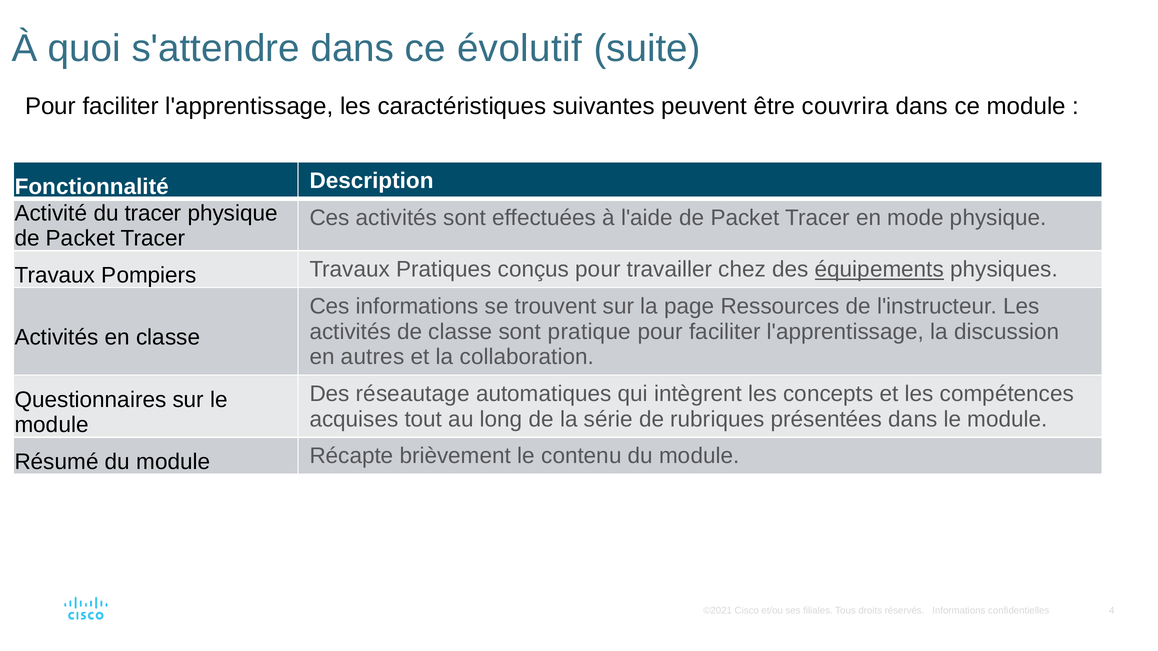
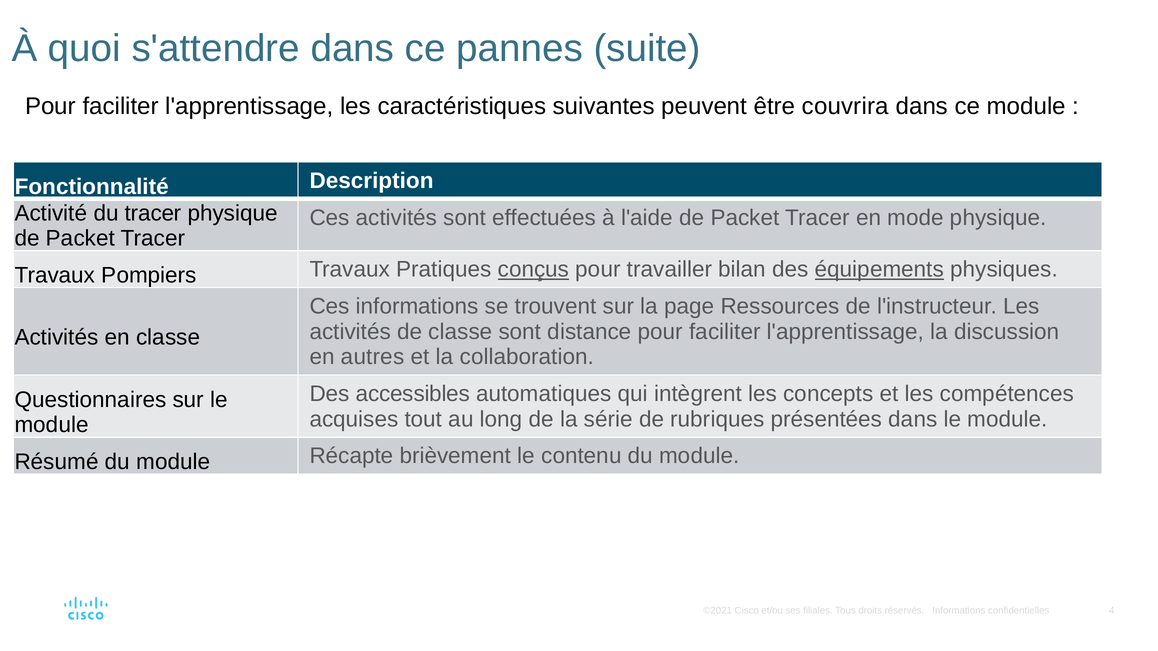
évolutif: évolutif -> pannes (520, 49)
conçus underline: none -> present (533, 270)
chez: chez -> bilan (742, 270)
pratique: pratique -> distance (589, 332)
réseautage: réseautage -> accessibles (413, 394)
